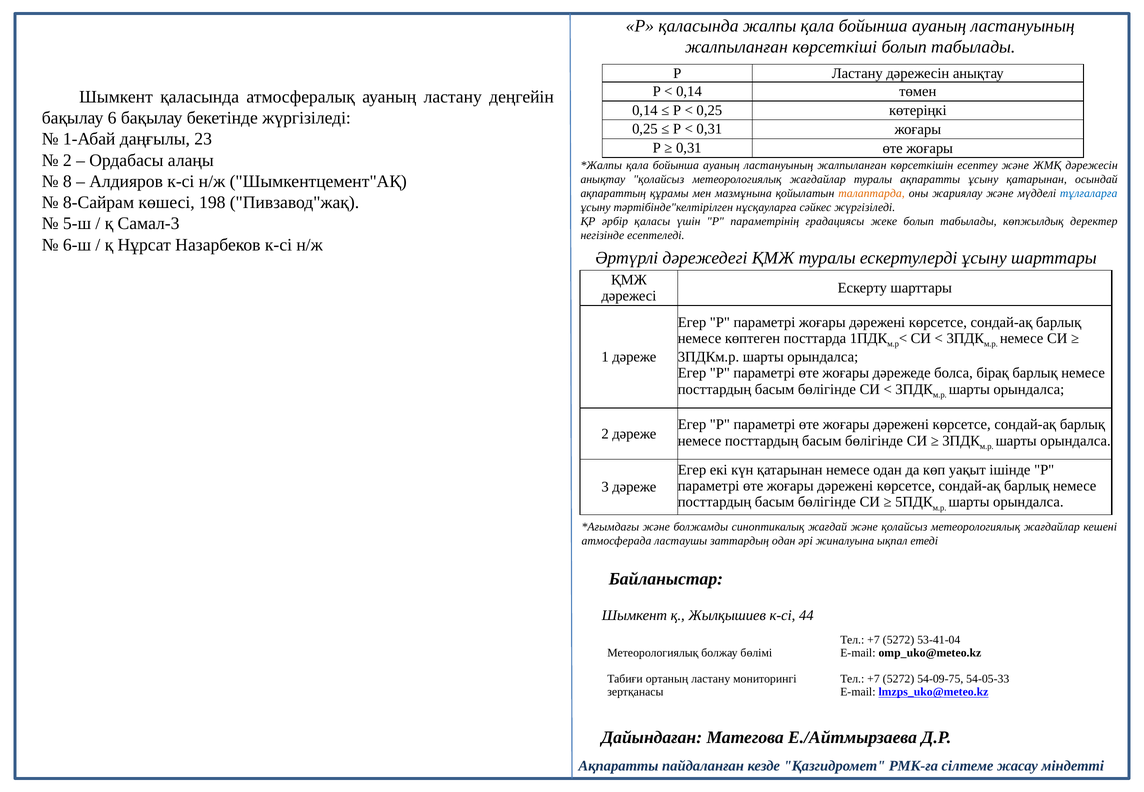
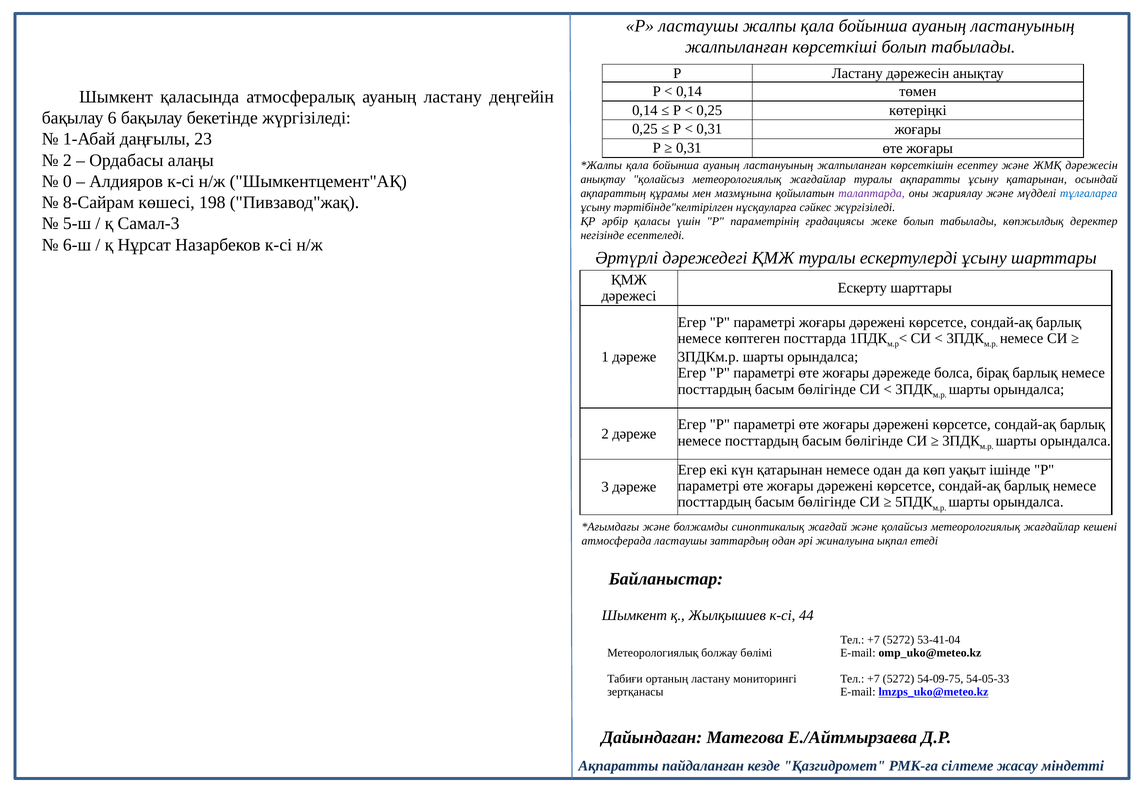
Р қаласында: қаласында -> ластаушы (698, 26)
8: 8 -> 0 (67, 181)
талаптарда colour: orange -> purple (871, 193)
